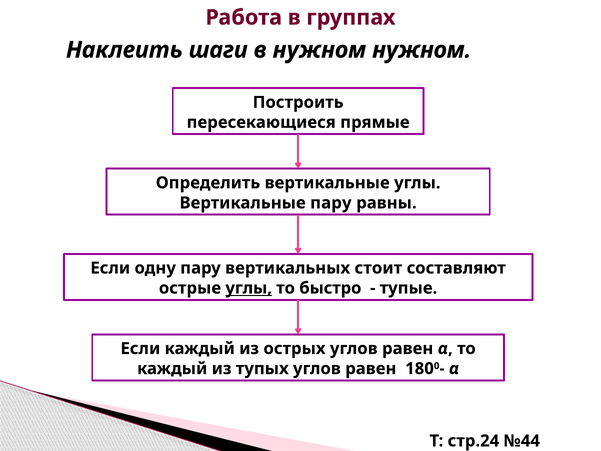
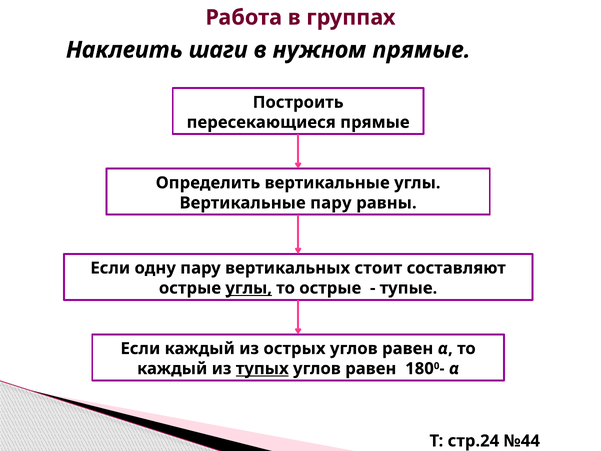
нужном нужном: нужном -> прямые (422, 50)
то быстро: быстро -> острые (330, 288)
тупых underline: none -> present (262, 368)
